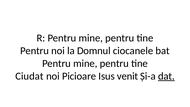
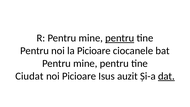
pentru underline: none -> present (120, 38)
la Domnul: Domnul -> Picioare (94, 51)
venit: venit -> auzit (127, 76)
